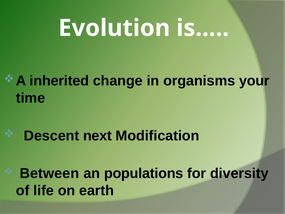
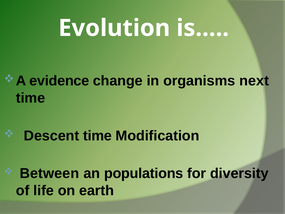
inherited: inherited -> evidence (59, 81)
your: your -> next (254, 81)
Descent next: next -> time (97, 136)
